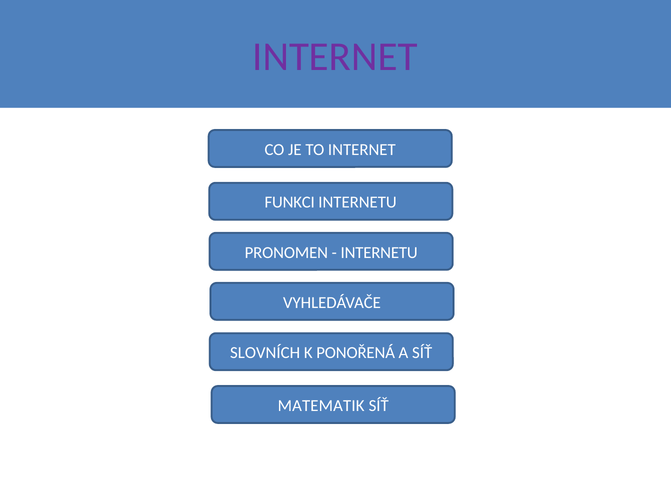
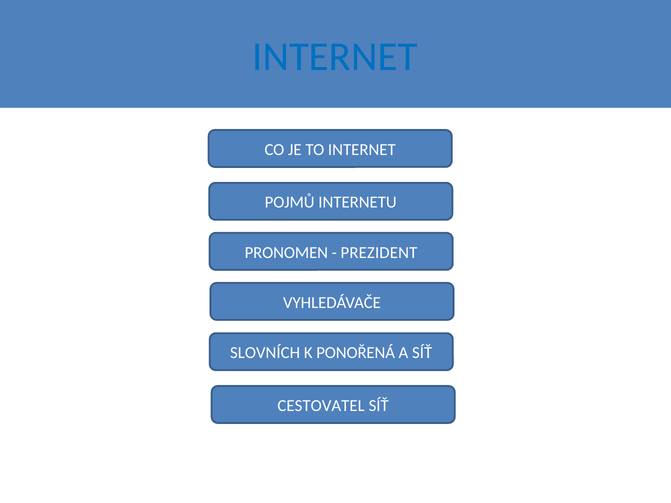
INTERNET colour: purple -> blue (335, 57)
FUNKCI: FUNKCI -> POJMŮ (290, 203)
INTERNETU: INTERNETU -> PREZIDENT (379, 253)
MATEMATIK: MATEMATIK -> CESTOVATEL (321, 406)
